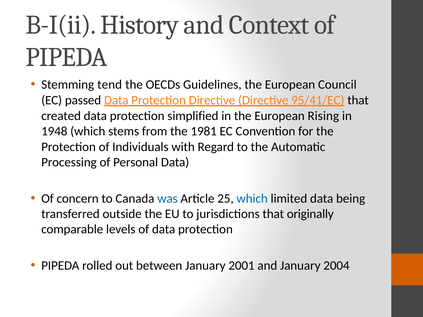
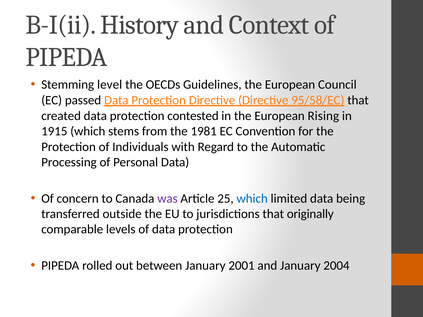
tend: tend -> level (110, 85)
95/41/EC: 95/41/EC -> 95/58/EC (318, 100)
simplified: simplified -> contested (193, 116)
1948: 1948 -> 1915 (54, 131)
was colour: blue -> purple (167, 199)
